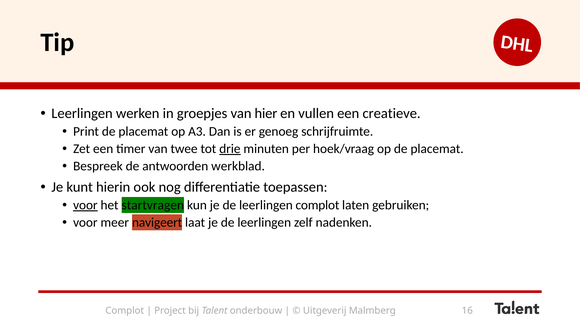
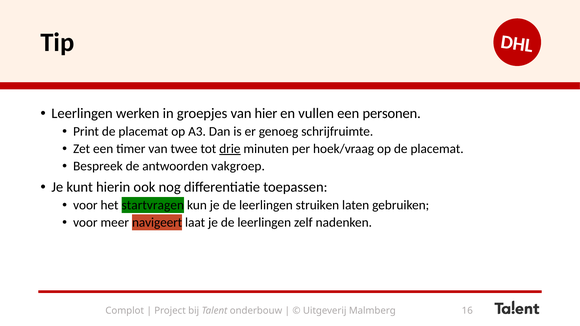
creatieve: creatieve -> personen (392, 114)
werkblad: werkblad -> vakgroep (238, 166)
voor underline: present -> none (85, 205)
leerlingen complot: complot -> struiken (317, 205)
